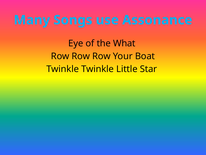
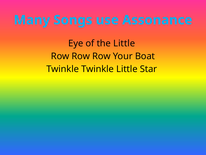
the What: What -> Little (124, 43)
